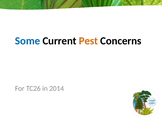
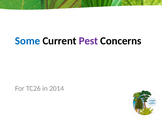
Pest colour: orange -> purple (88, 41)
